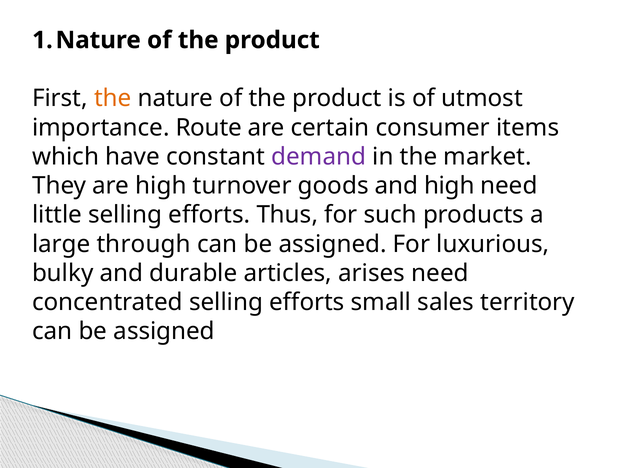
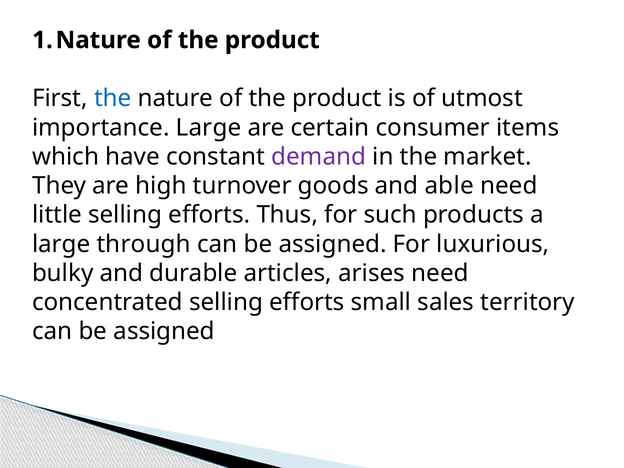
the colour: orange -> blue (113, 98)
importance Route: Route -> Large (209, 128)
and high: high -> able (449, 186)
